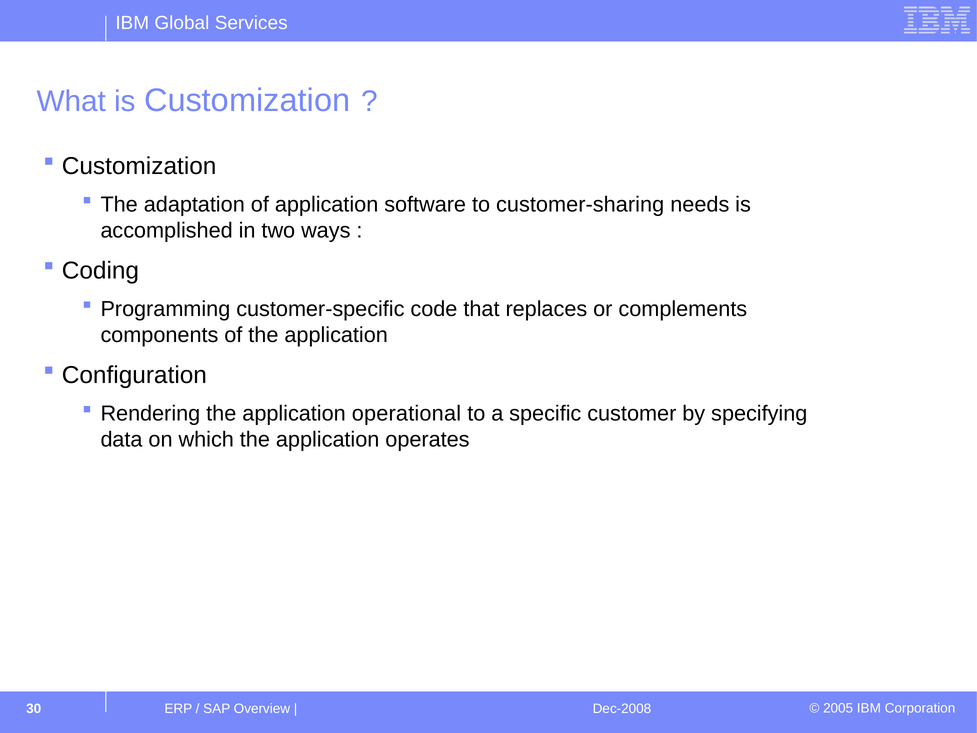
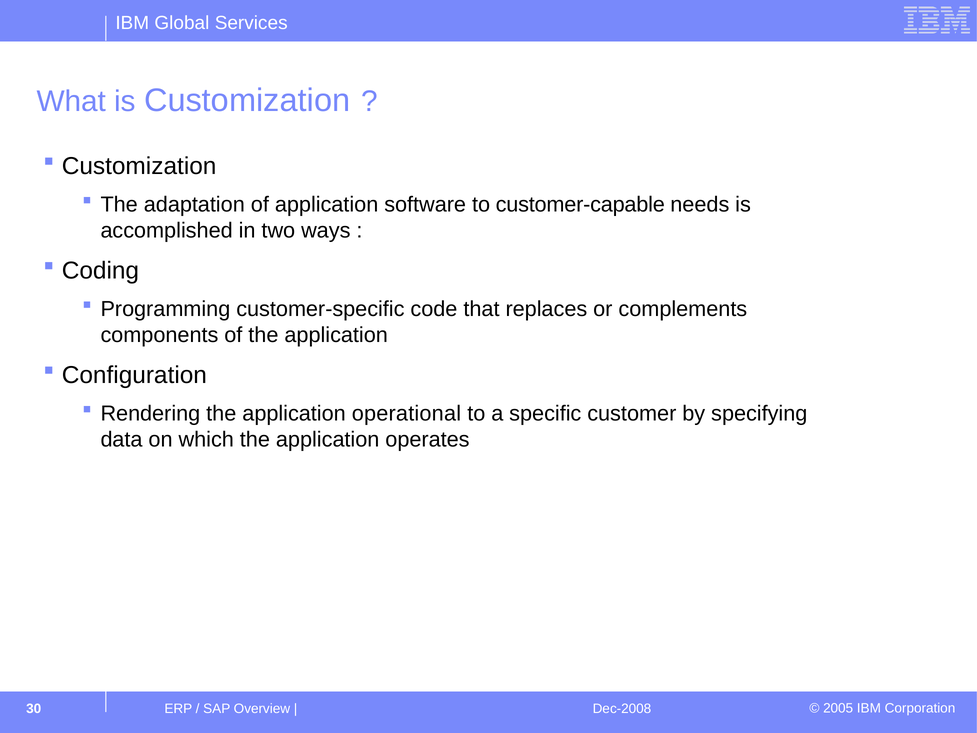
customer-sharing: customer-sharing -> customer-capable (580, 205)
